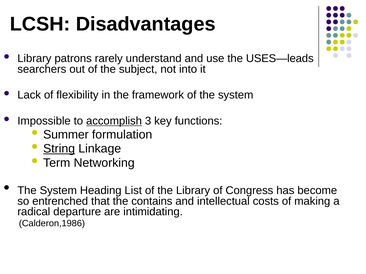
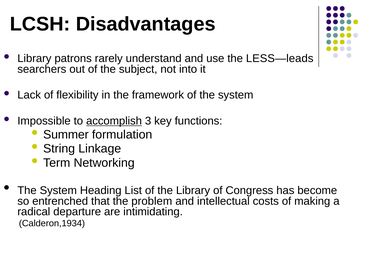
USES—leads: USES—leads -> LESS—leads (280, 59)
String underline: present -> none (59, 149)
contains: contains -> problem (152, 201)
Calderon,1986: Calderon,1986 -> Calderon,1934 (52, 224)
